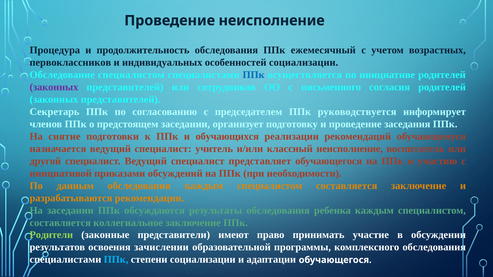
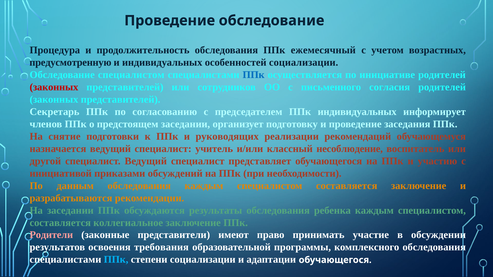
Проведение неисполнение: неисполнение -> обследование (272, 21)
первоклассников: первоклассников -> предусмотренную (70, 63)
законных colour: purple -> red (54, 87)
ППк руководствуется: руководствуется -> индивидуальных (357, 112)
обучающихся: обучающихся -> руководящих (227, 137)
классный неисполнение: неисполнение -> несоблюдение (350, 149)
Родители colour: light green -> pink (51, 235)
зачислении: зачислении -> требования (161, 248)
